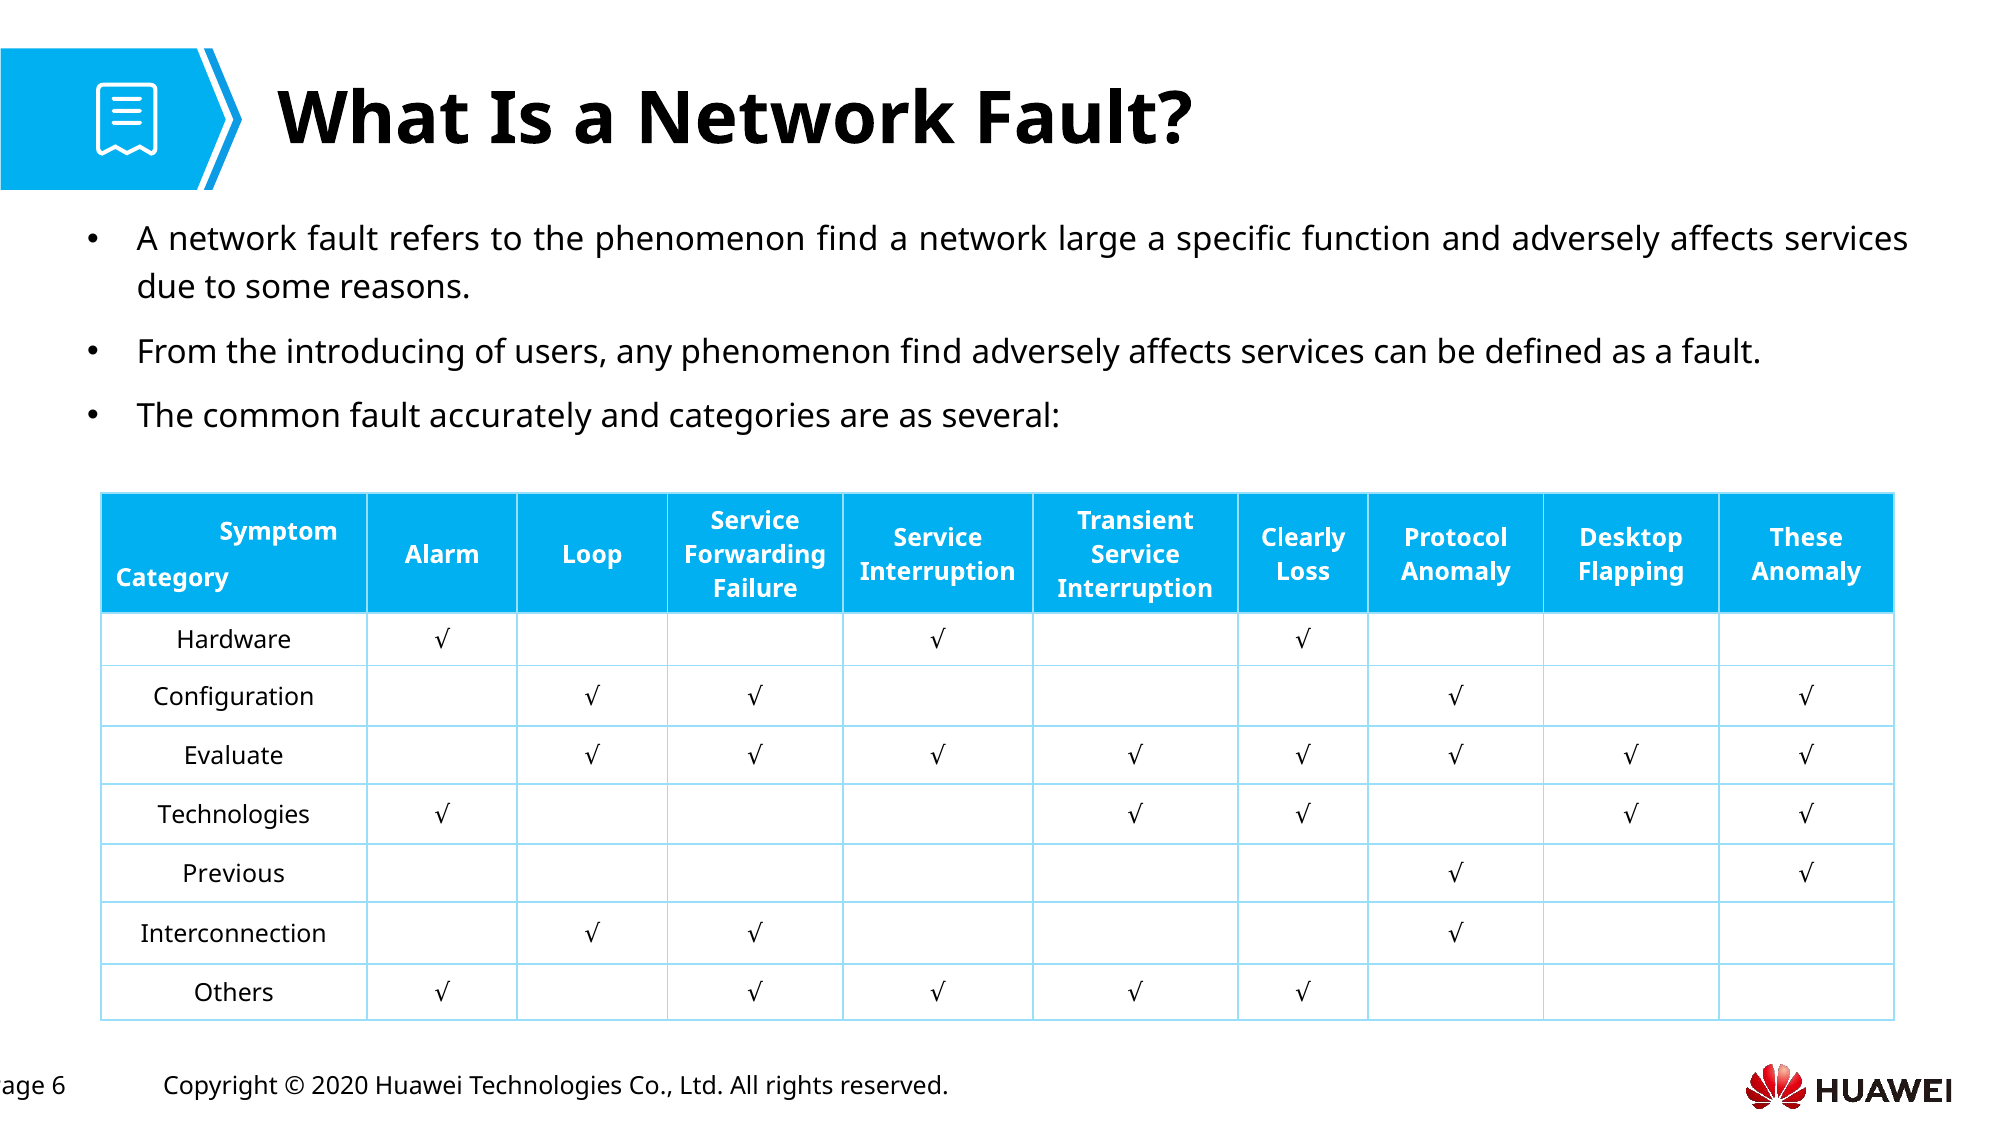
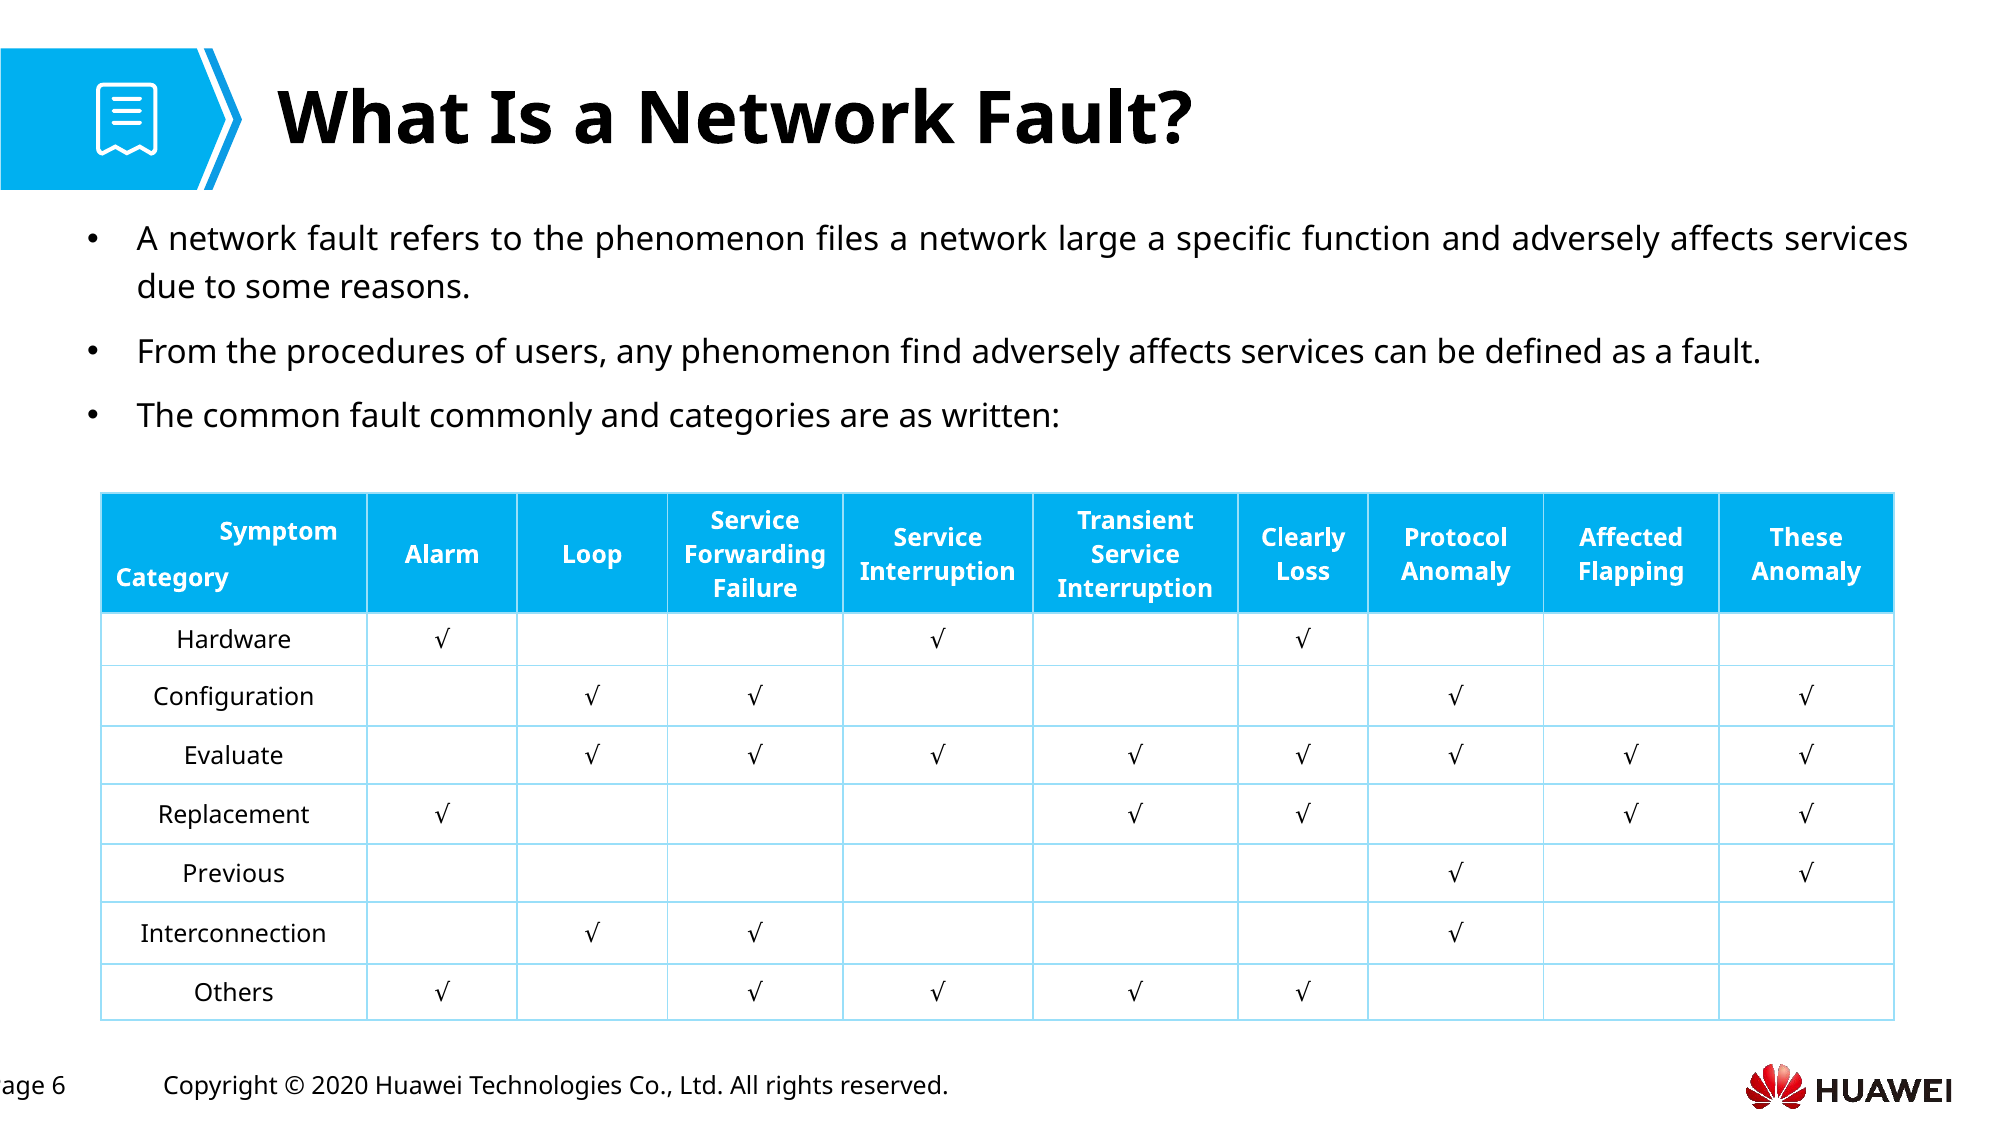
the phenomenon find: find -> files (848, 240)
introducing: introducing -> procedures (376, 352)
accurately: accurately -> commonly (511, 416)
several: several -> written (1001, 416)
Desktop: Desktop -> Affected (1631, 538)
Technologies: Technologies -> Replacement (234, 815)
